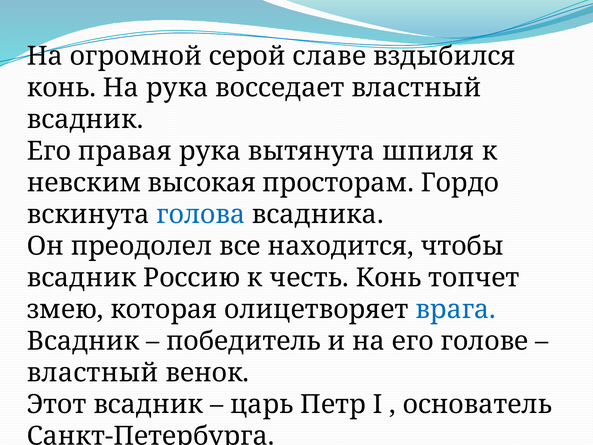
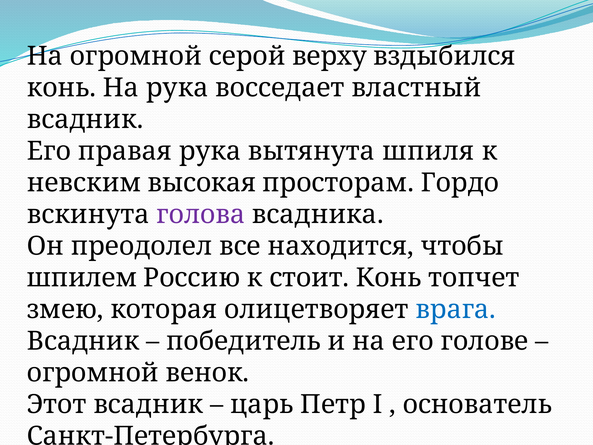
славе: славе -> верху (330, 56)
голова colour: blue -> purple (201, 214)
всадник: всадник -> шпилем (82, 278)
честь: честь -> стоит (309, 278)
властный: властный -> огромной (93, 373)
